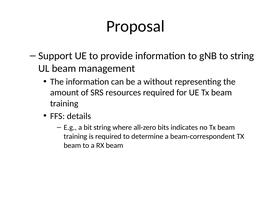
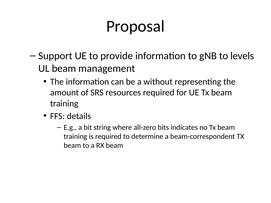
to string: string -> levels (242, 56)
